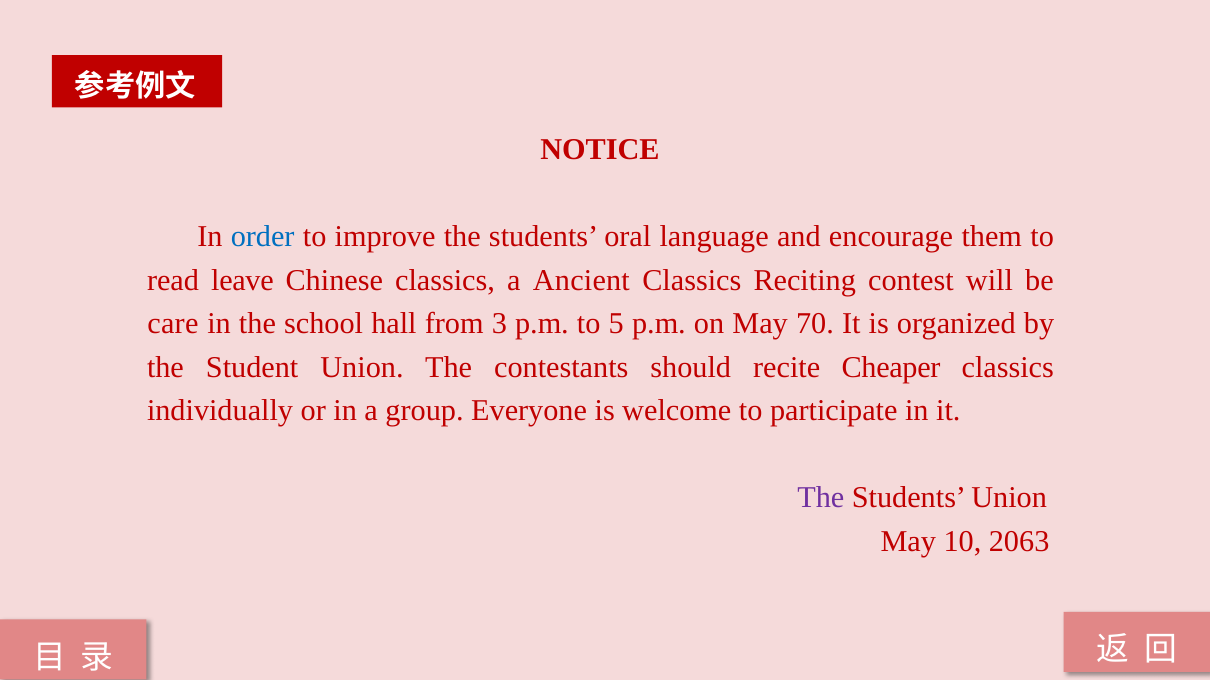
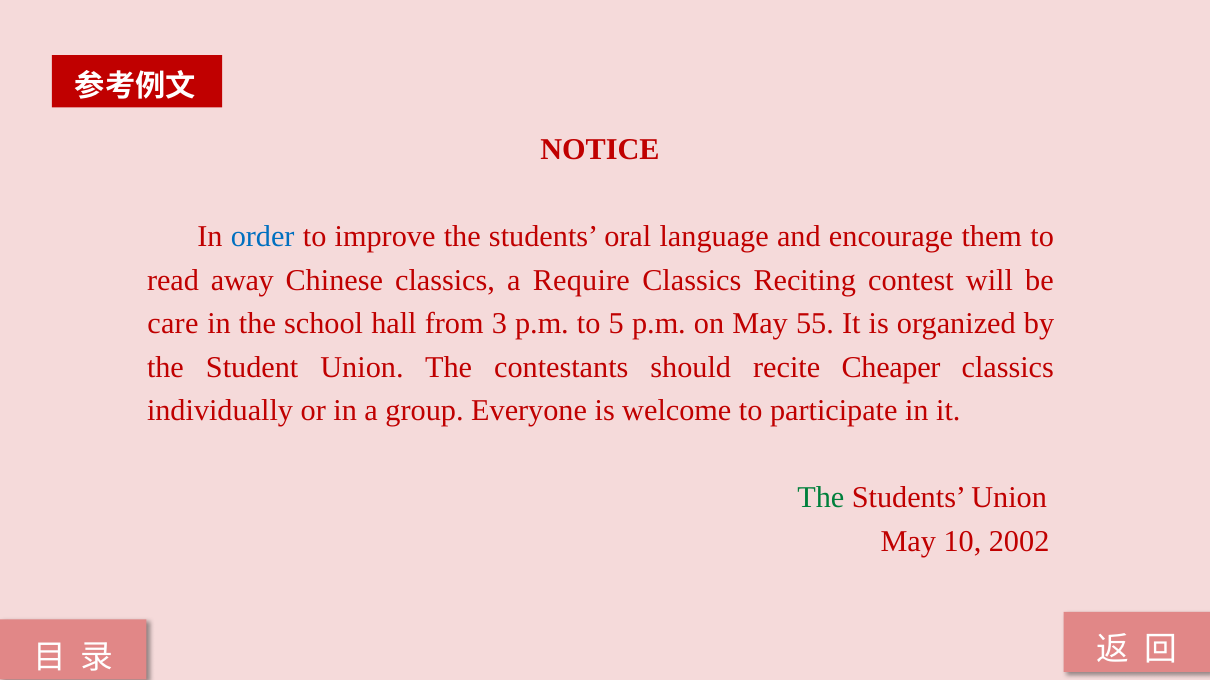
leave: leave -> away (242, 281)
Ancient: Ancient -> Require (581, 281)
70: 70 -> 55 (815, 324)
The colour: purple -> green (821, 498)
2063: 2063 -> 2002 (1019, 542)
